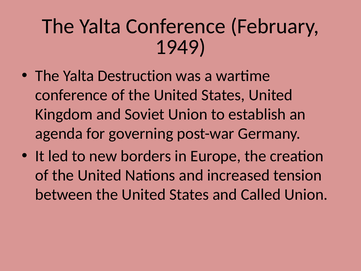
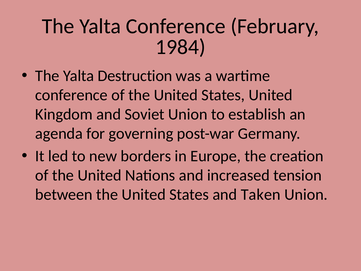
1949: 1949 -> 1984 (180, 47)
Called: Called -> Taken (261, 194)
